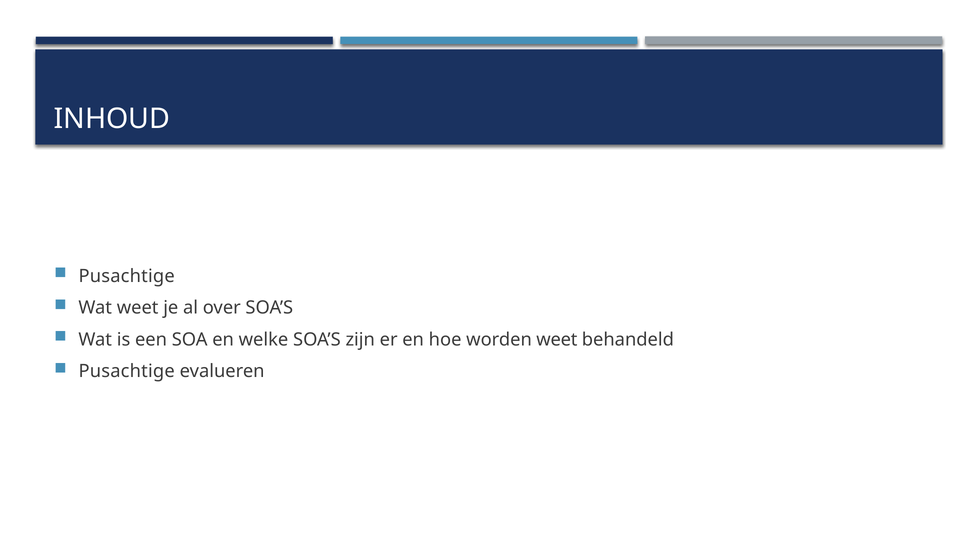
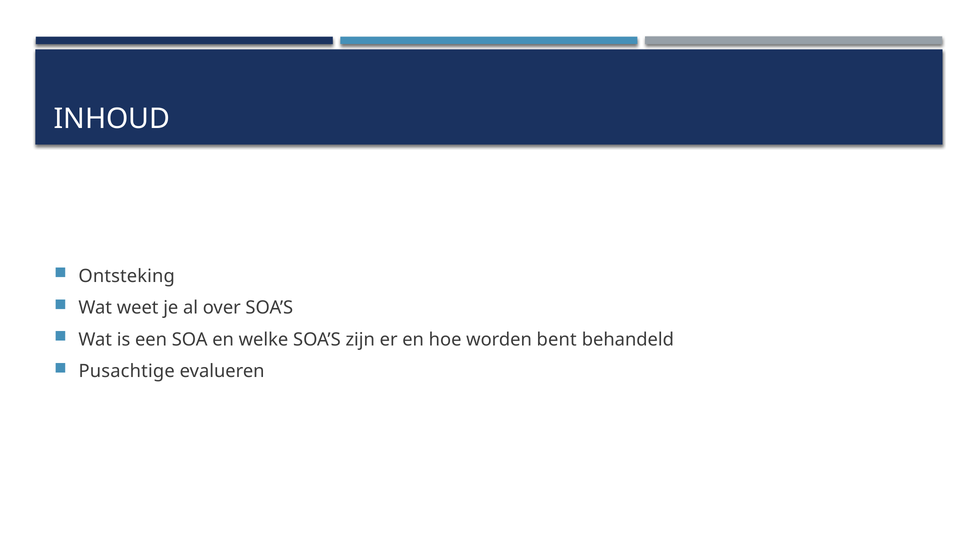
Pusachtige: Pusachtige -> Ontsteking (127, 276)
worden weet: weet -> bent (557, 340)
